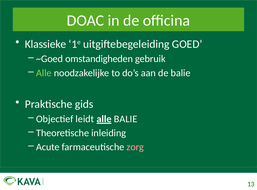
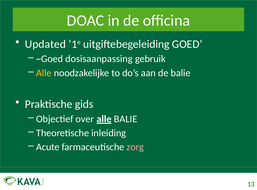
Klassieke: Klassieke -> Updated (45, 44)
omstandigheden: omstandigheden -> dosisaanpassing (99, 59)
Alle colour: light green -> yellow (44, 73)
leidt: leidt -> over (85, 119)
